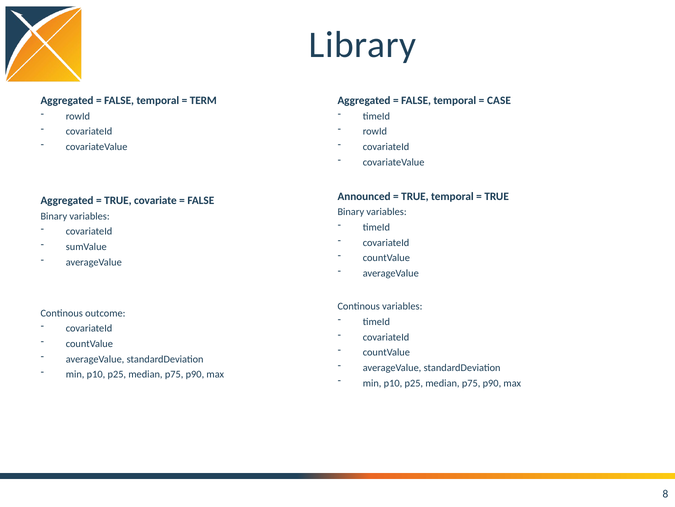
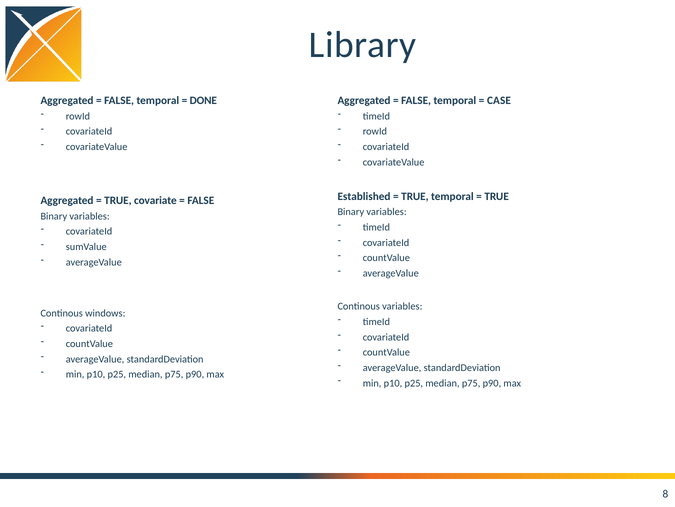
TERM: TERM -> DONE (203, 100)
Announced: Announced -> Established (364, 196)
outcome: outcome -> windows (105, 313)
